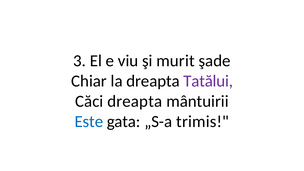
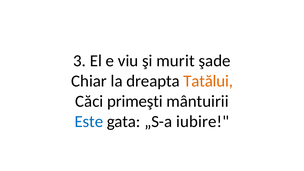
Tatălui colour: purple -> orange (208, 81)
Căci dreapta: dreapta -> primeşti (135, 101)
trimis: trimis -> iubire (203, 122)
